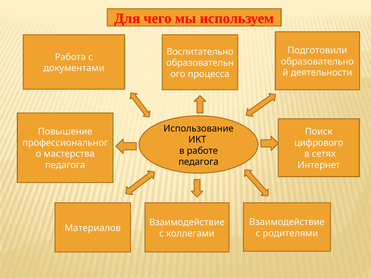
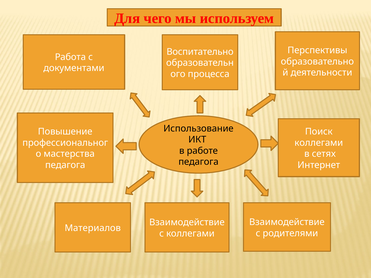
Подготовили: Подготовили -> Перспективы (317, 50)
цифрового: цифрового -> коллегами (319, 143)
